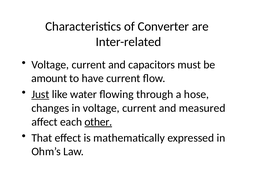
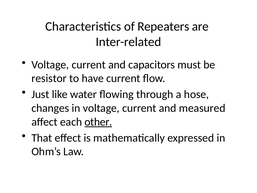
Converter: Converter -> Repeaters (163, 26)
amount: amount -> resistor (49, 78)
Just underline: present -> none (40, 94)
